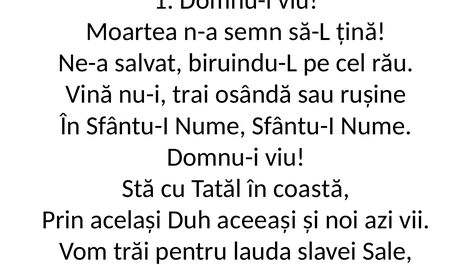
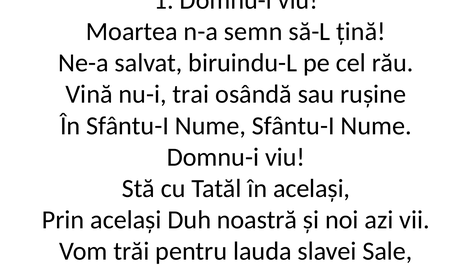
în coastă: coastă -> același (312, 189)
aceeași: aceeași -> noastră (257, 220)
